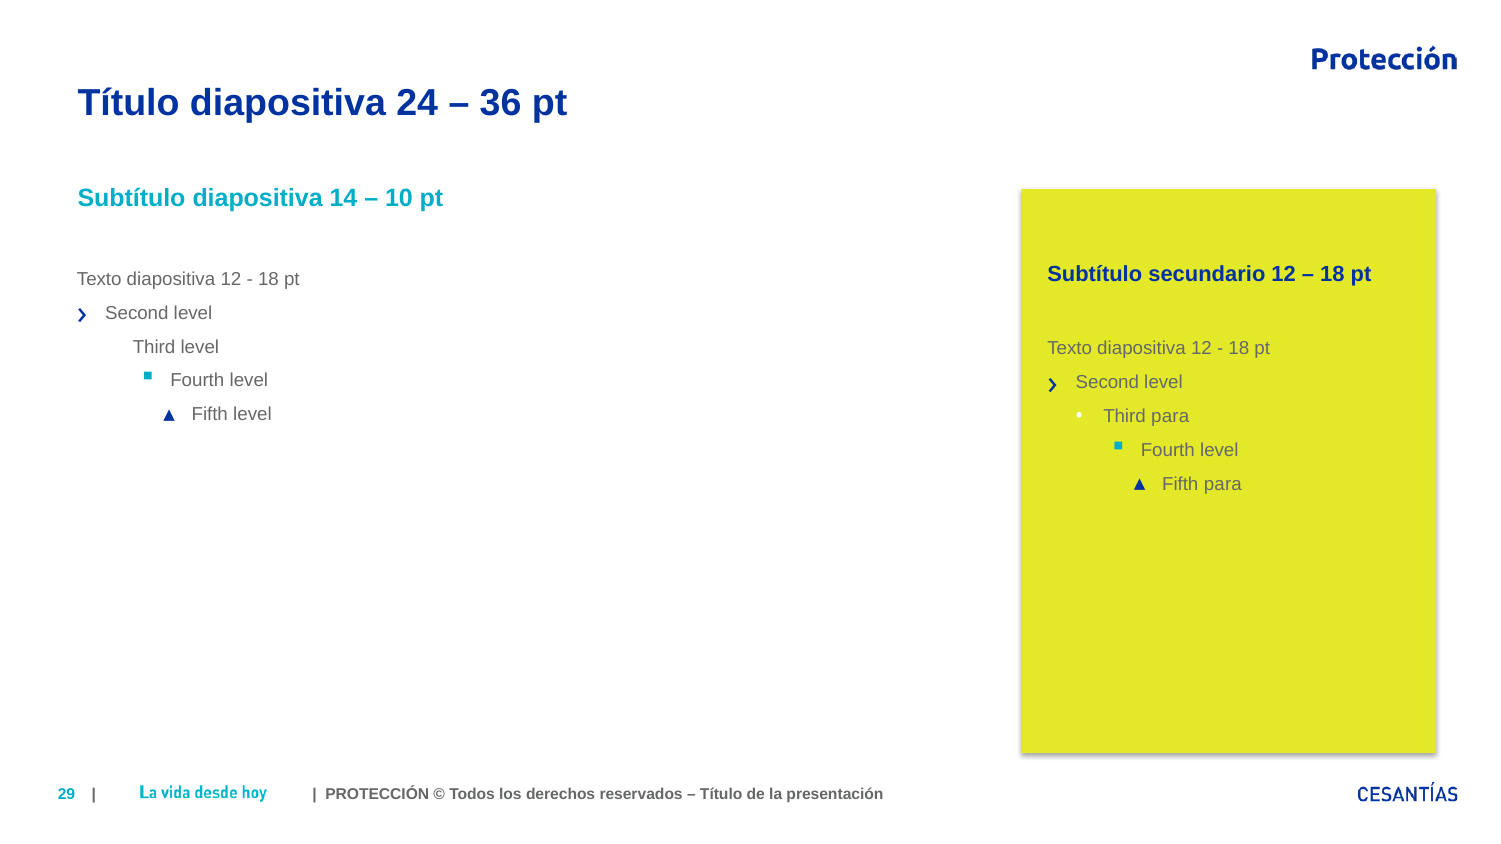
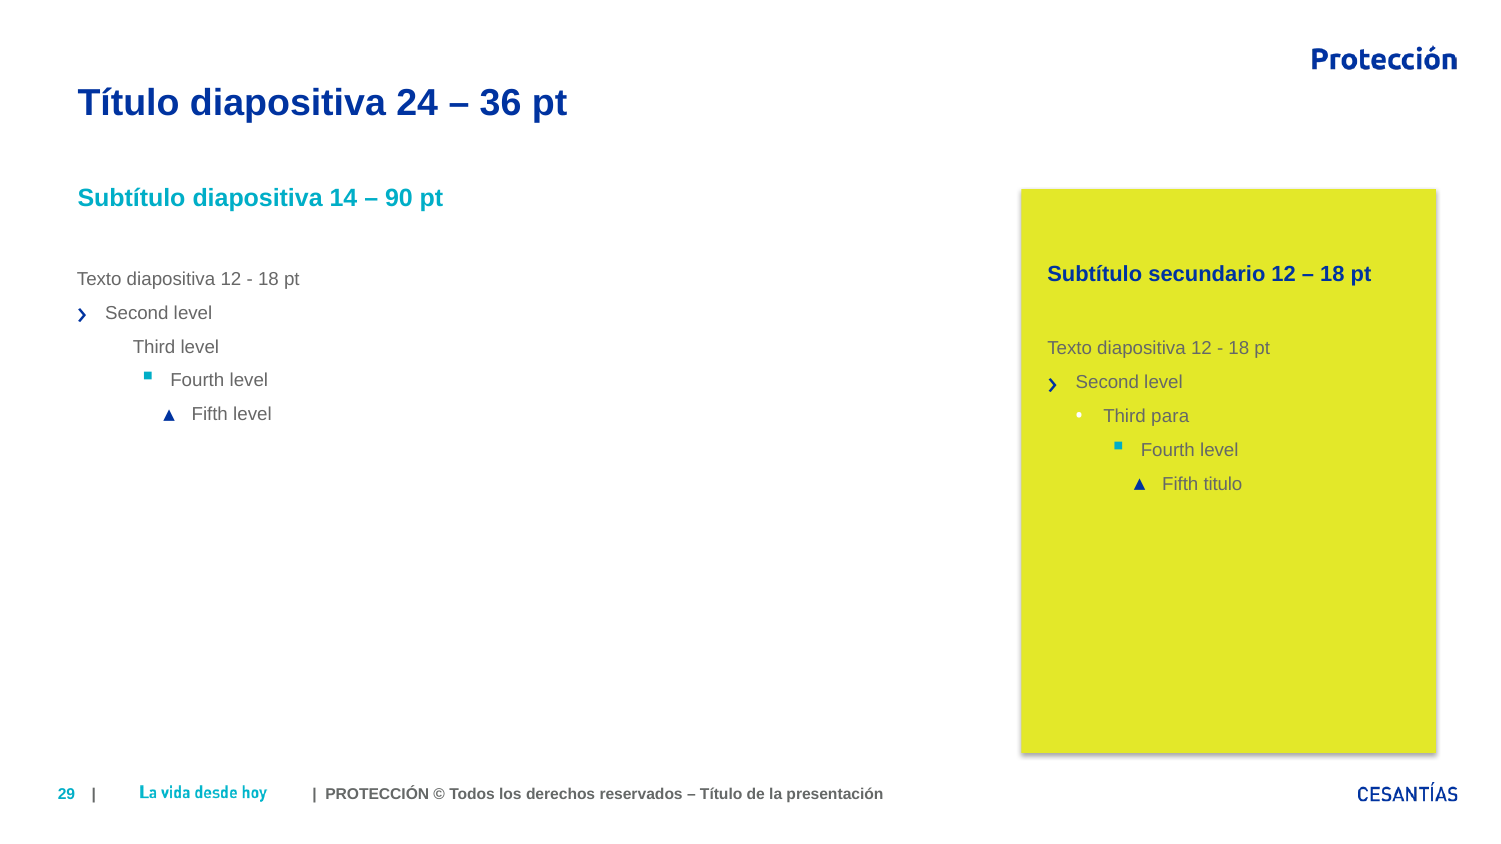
10: 10 -> 90 (399, 199)
Fifth para: para -> titulo (1223, 484)
